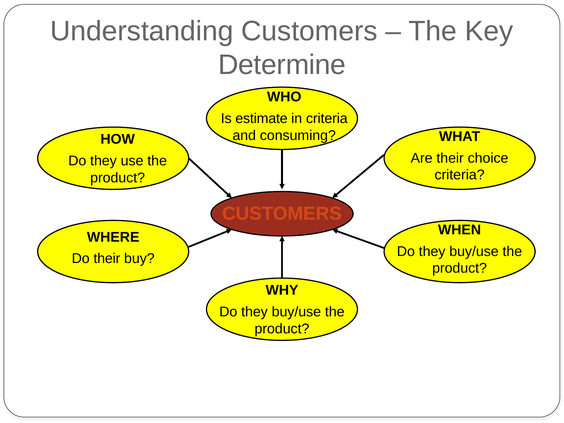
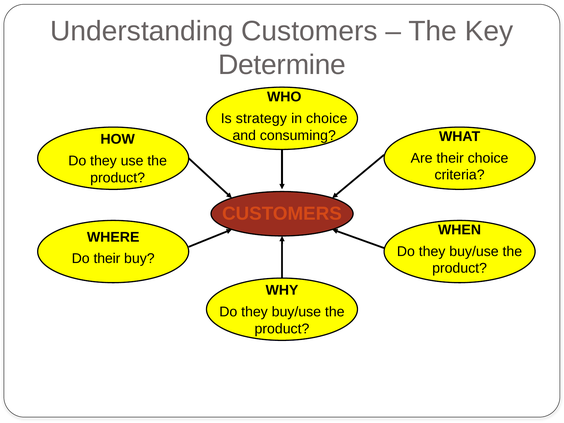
estimate: estimate -> strategy (261, 118)
in criteria: criteria -> choice (327, 118)
